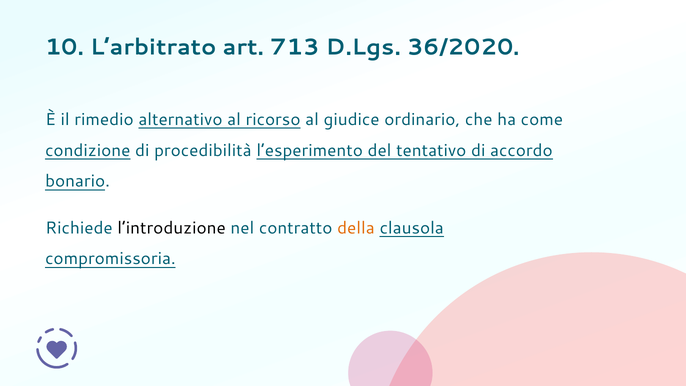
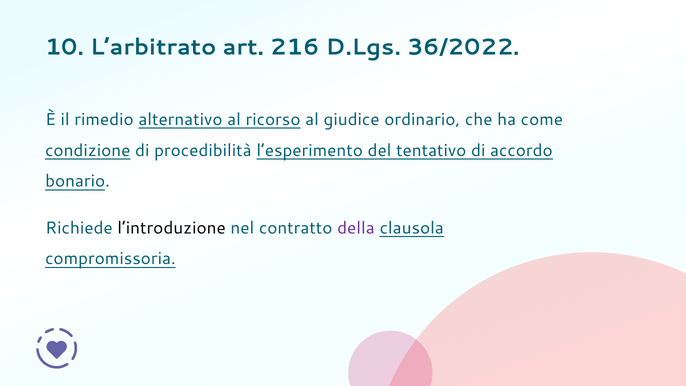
713: 713 -> 216 (295, 47)
36/2020: 36/2020 -> 36/2022 (463, 47)
della colour: orange -> purple (356, 228)
